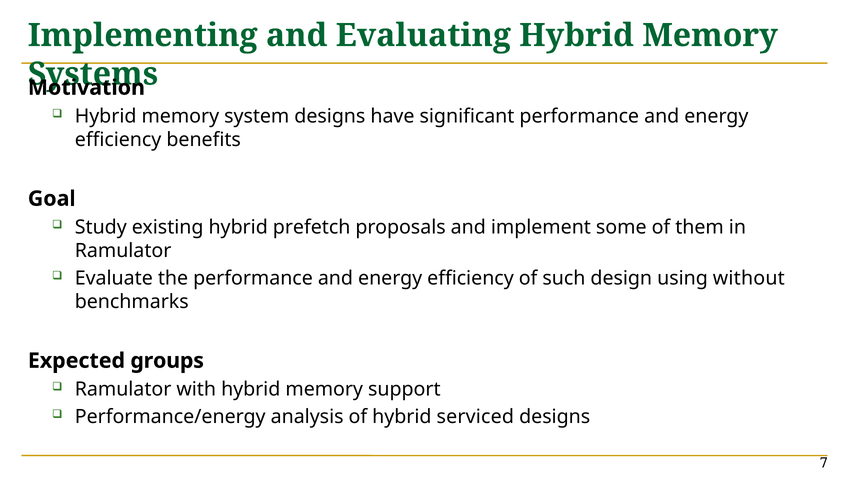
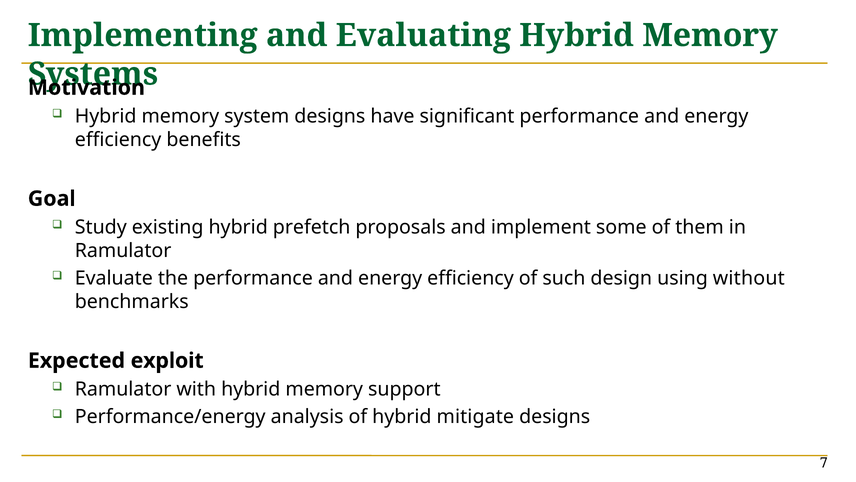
groups: groups -> exploit (167, 360)
serviced: serviced -> mitigate (475, 416)
